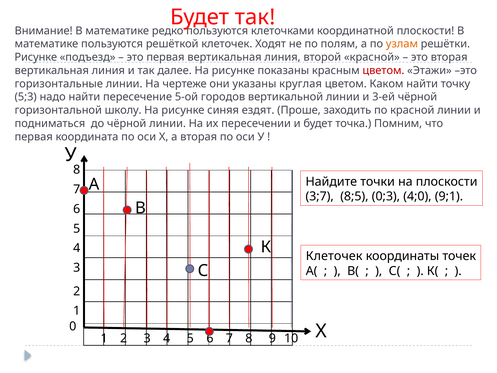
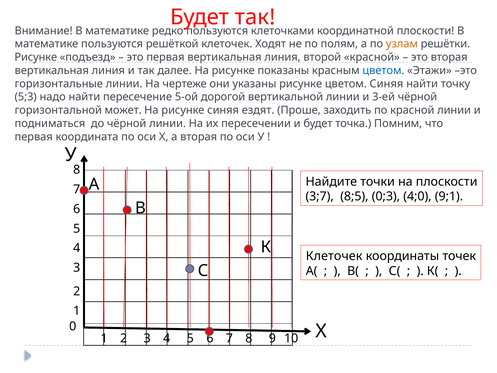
цветом colour: red -> blue (383, 70)
указаны круглая: круглая -> рисунке (301, 84)
цветом Каком: Каком -> Синяя (386, 84)
городов: городов -> дорогой (223, 97)
школу: школу -> может (123, 110)
